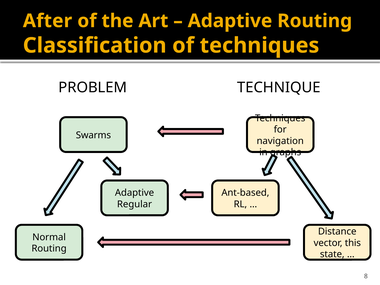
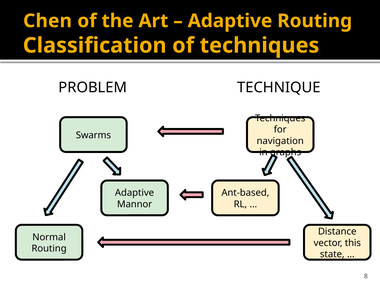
After: After -> Chen (48, 21)
Regular: Regular -> Mannor (135, 204)
